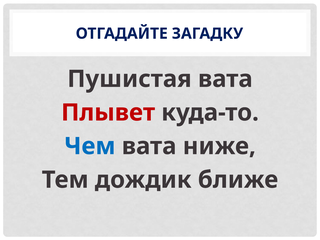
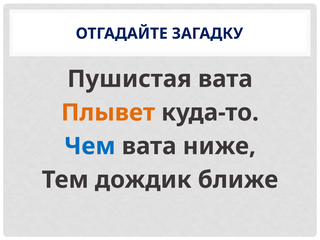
Плывет colour: red -> orange (108, 113)
